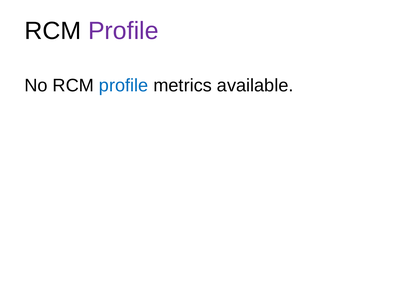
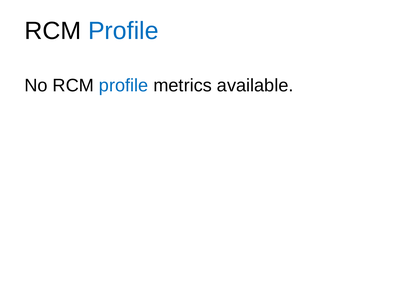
Profile colour: purple -> blue (123, 31)
